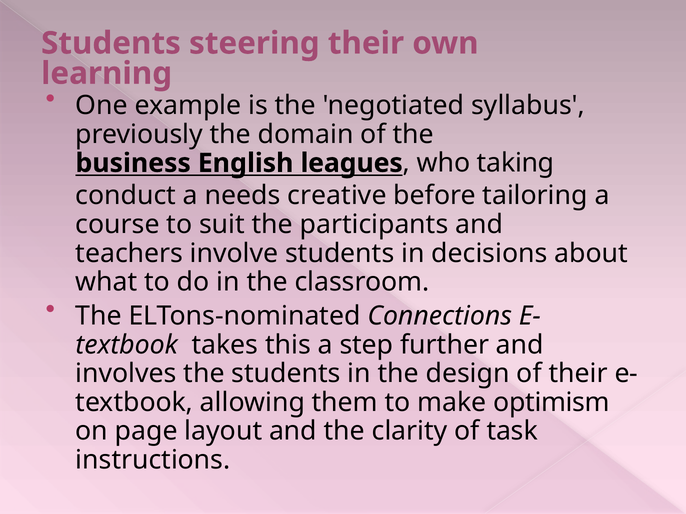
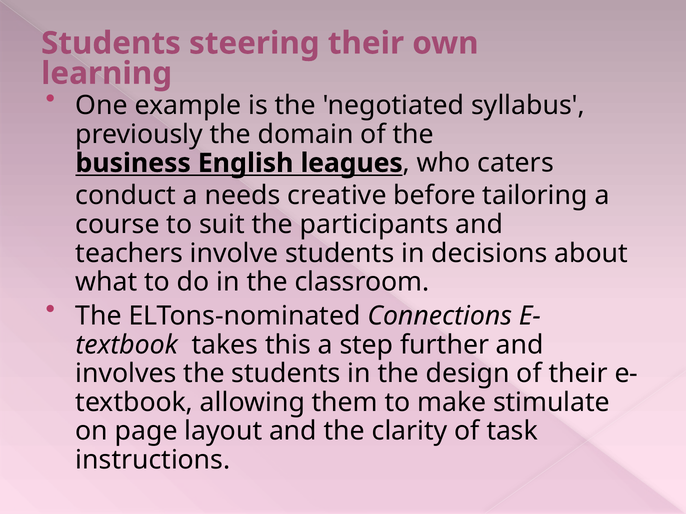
taking: taking -> caters (515, 163)
optimism: optimism -> stimulate (551, 403)
